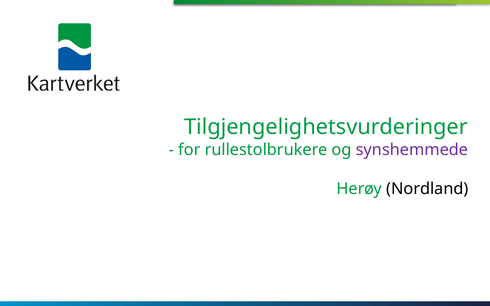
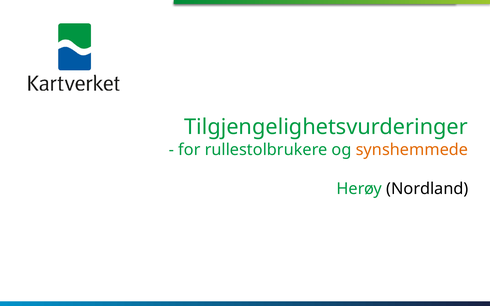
synshemmede colour: purple -> orange (412, 150)
